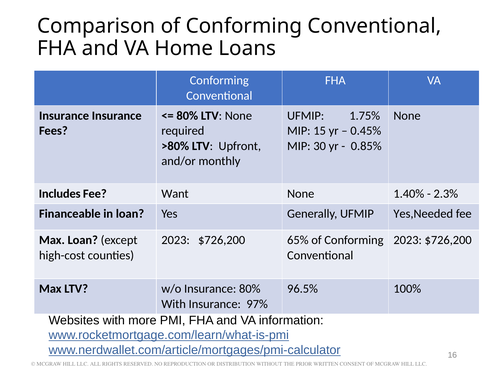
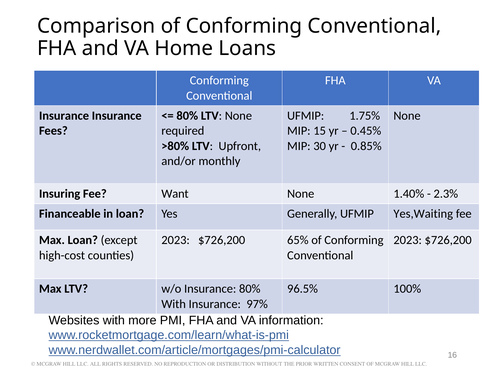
Includes: Includes -> Insuring (60, 194)
Yes,Needed: Yes,Needed -> Yes,Waiting (423, 214)
